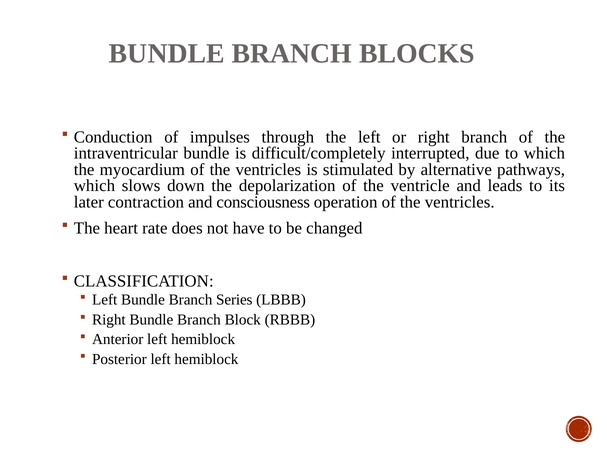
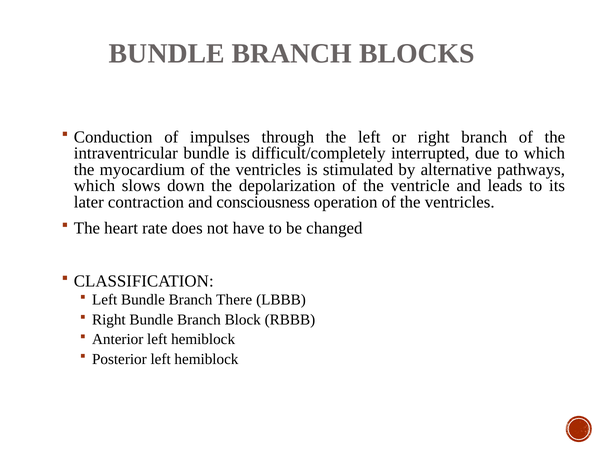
Series: Series -> There (234, 299)
